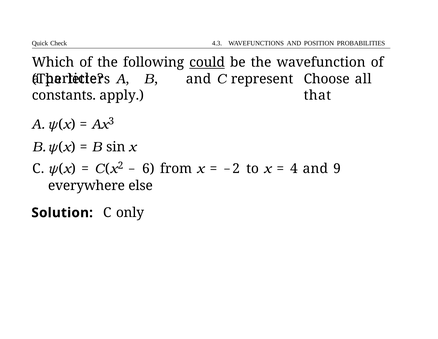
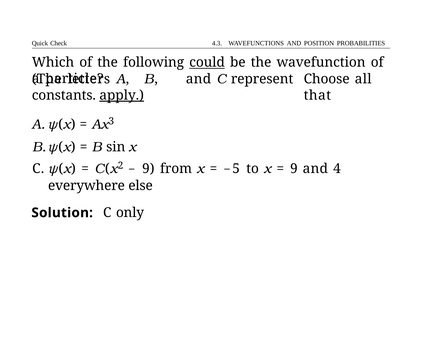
apply underline: none -> present (122, 95)
6: 6 -> 9 (148, 168)
2: 2 -> 5 (236, 168)
4: 4 -> 9 (294, 168)
9: 9 -> 4 (337, 168)
